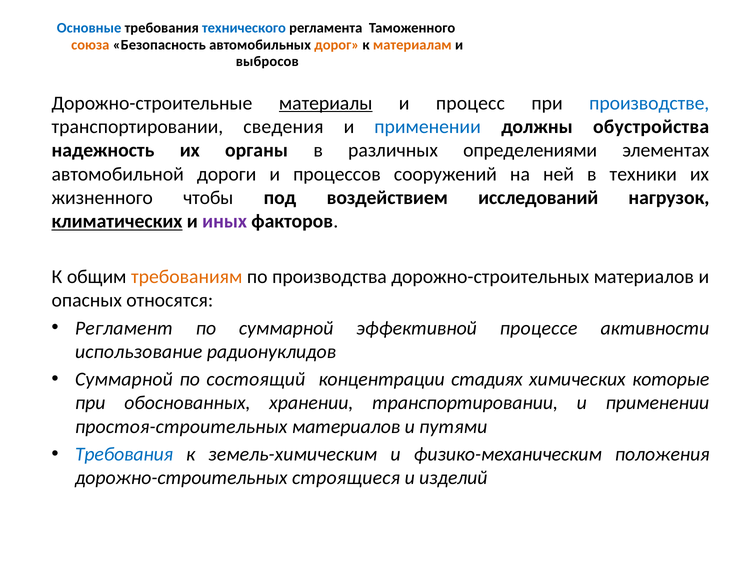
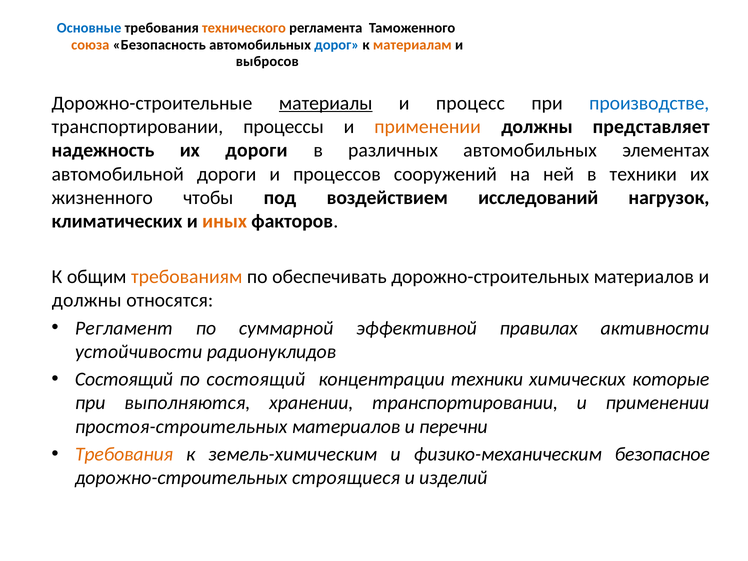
технического colour: blue -> orange (244, 28)
дорог colour: orange -> blue (337, 45)
сведения: сведения -> процессы (284, 127)
применении colour: blue -> orange (428, 127)
обустройства: обустройства -> представляет (651, 127)
их органы: органы -> дороги (256, 150)
различных определениями: определениями -> автомобильных (530, 150)
климатических underline: present -> none (117, 221)
иных colour: purple -> orange (225, 221)
производства: производства -> обеспечивать (329, 277)
опасных: опасных -> должны (87, 300)
процессе: процессе -> правилах (539, 328)
использование: использование -> устойчивости (139, 352)
Суммарной: Суммарной -> Состоящий (124, 379)
концентрации стадиях: стадиях -> техники (487, 379)
обоснованных: обоснованных -> выполняются (187, 403)
путями: путями -> перечни (453, 427)
Требования colour: blue -> orange (124, 454)
положения: положения -> безопасное (662, 454)
